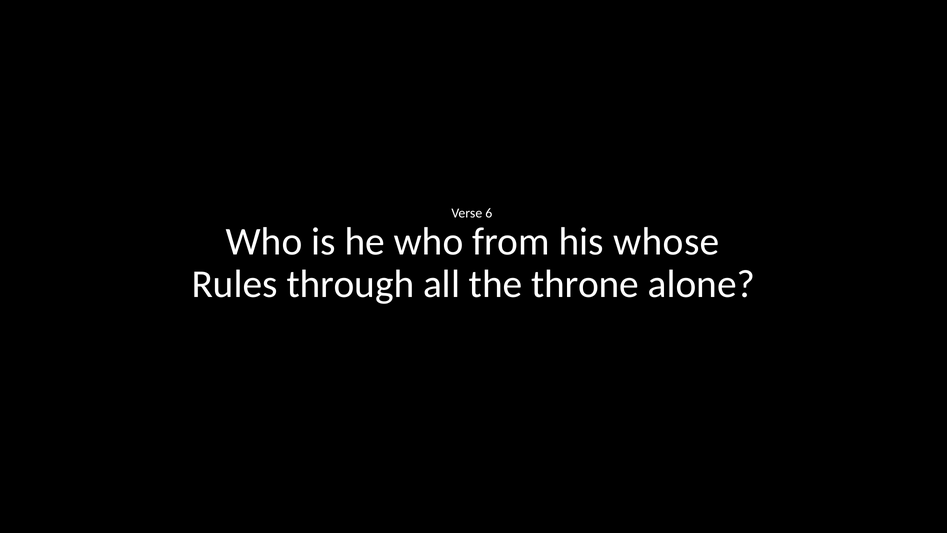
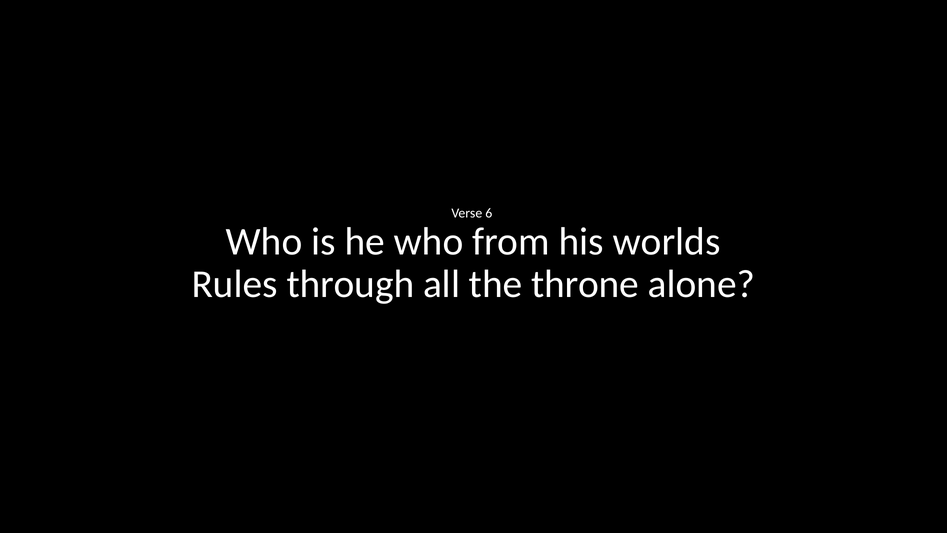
whose: whose -> worlds (667, 242)
